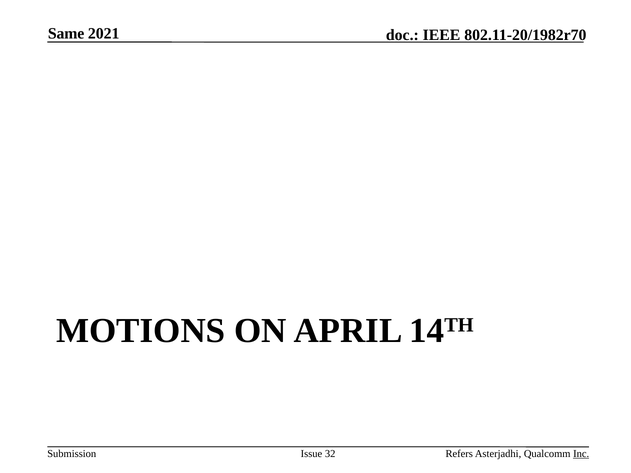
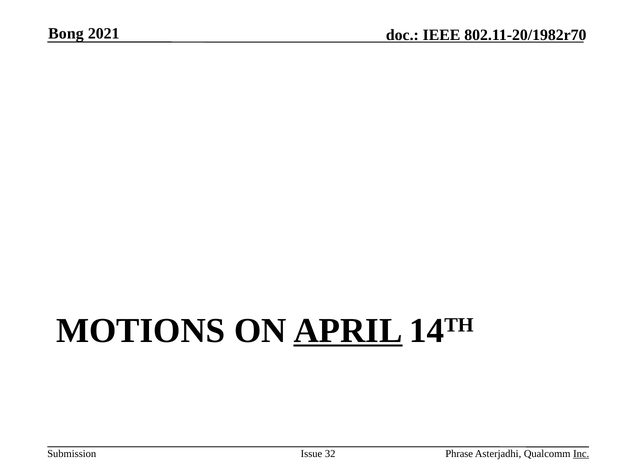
Same: Same -> Bong (66, 33)
APRIL underline: none -> present (348, 331)
Refers: Refers -> Phrase (459, 454)
